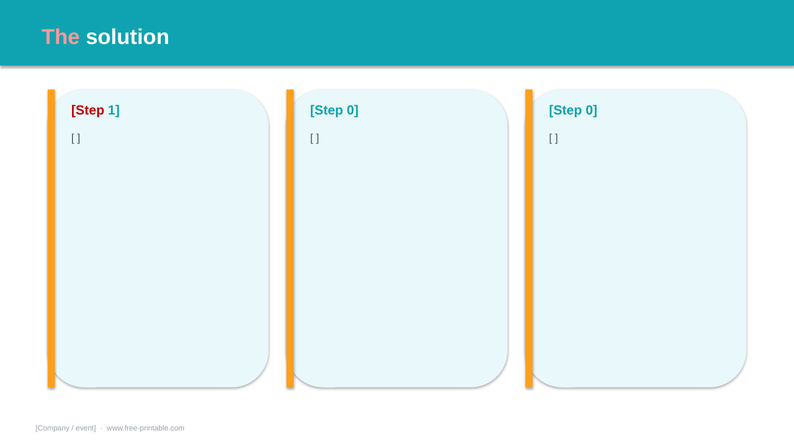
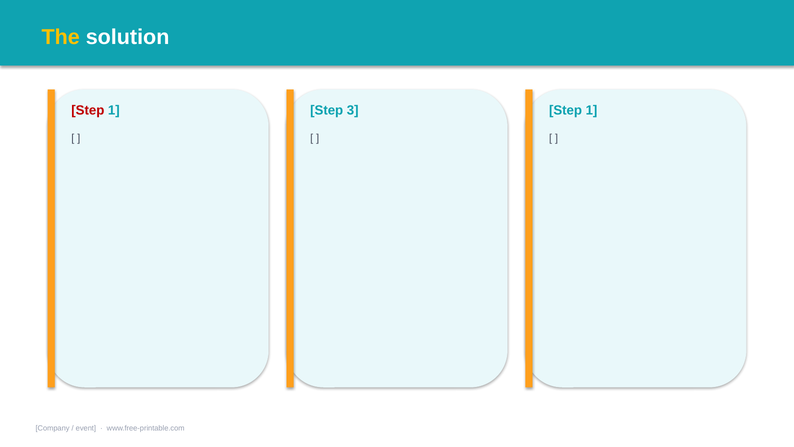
The colour: pink -> yellow (61, 37)
0: 0 -> 3 (353, 110)
0: 0 -> 1 (592, 110)
